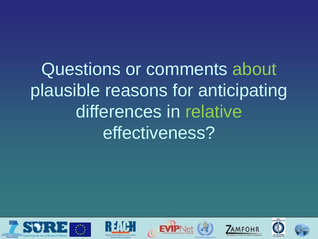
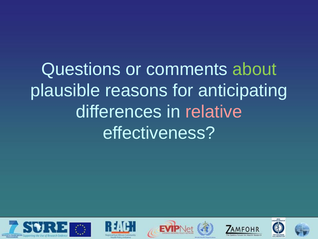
relative colour: light green -> pink (214, 111)
